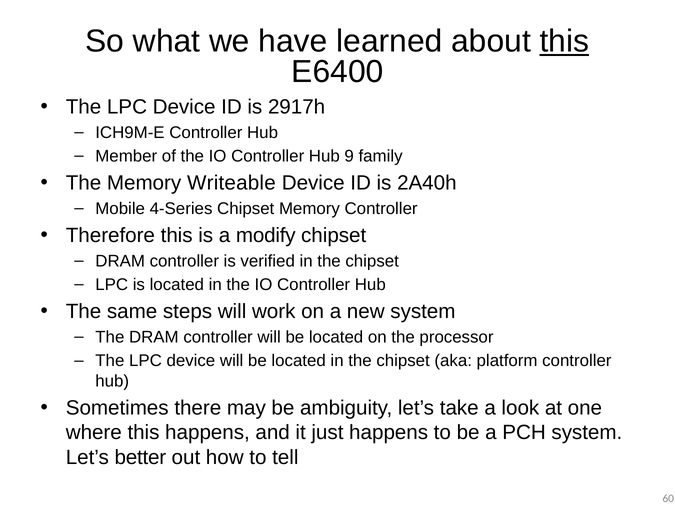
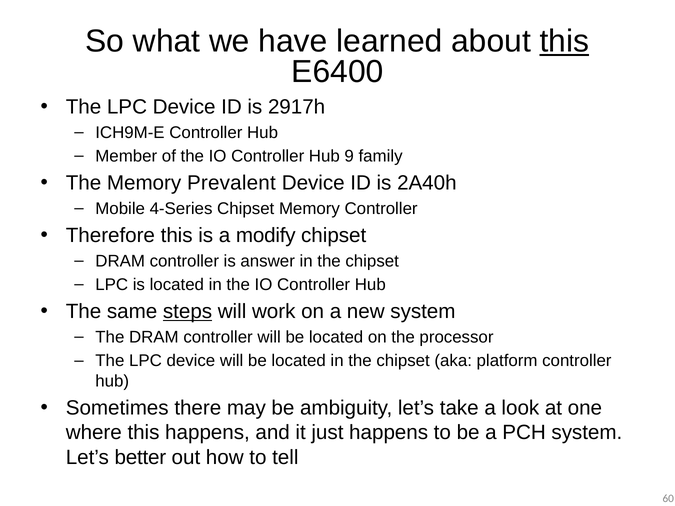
Writeable: Writeable -> Prevalent (231, 183)
verified: verified -> answer (268, 261)
steps underline: none -> present (188, 312)
